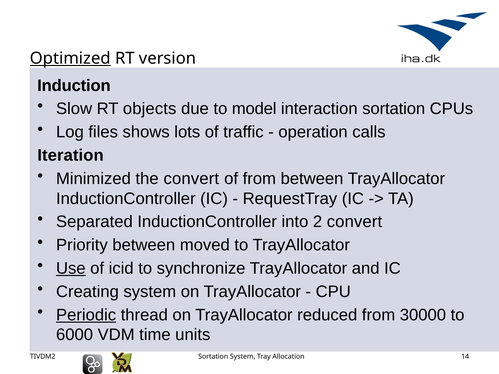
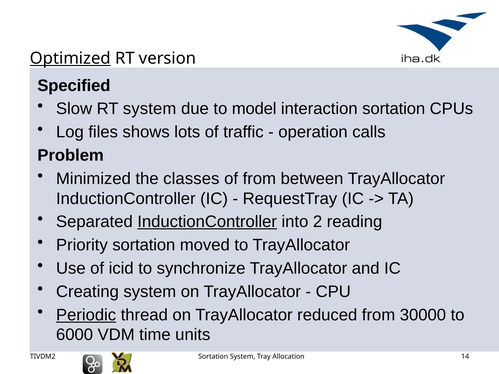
Induction: Induction -> Specified (74, 86)
RT objects: objects -> system (150, 109)
Iteration: Iteration -> Problem (71, 155)
the convert: convert -> classes (191, 179)
InductionController underline: none -> present (207, 222)
2 convert: convert -> reading (355, 222)
Priority between: between -> sortation (144, 245)
Use underline: present -> none (71, 269)
